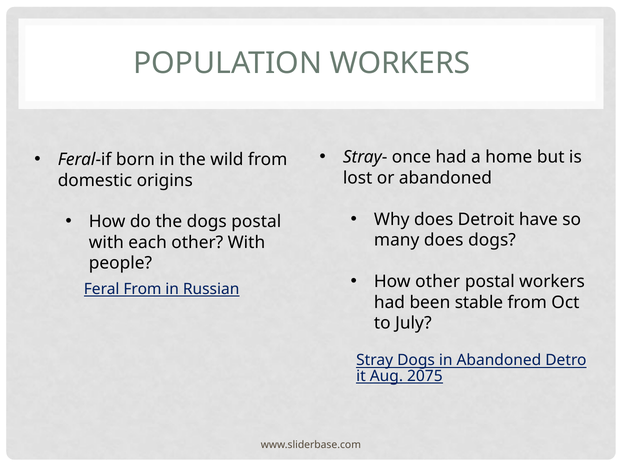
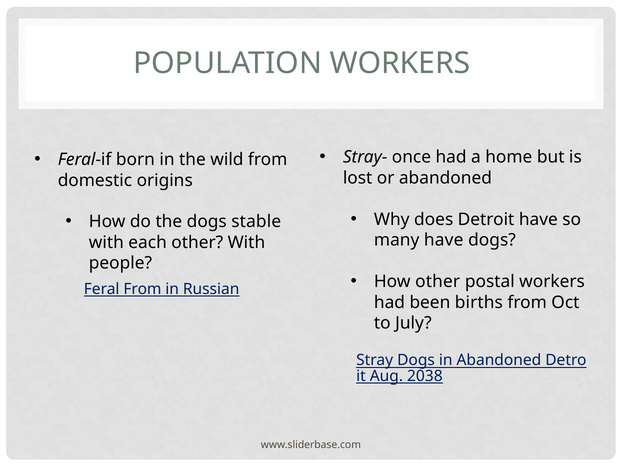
dogs postal: postal -> stable (256, 222)
many does: does -> have (444, 240)
stable: stable -> births (479, 303)
2075: 2075 -> 2038 (425, 376)
